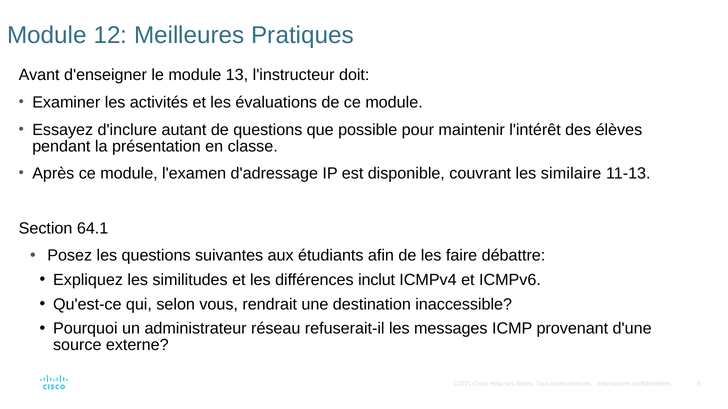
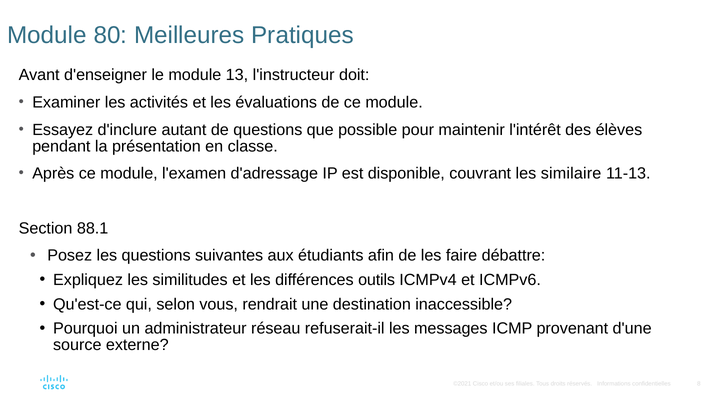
12: 12 -> 80 (110, 35)
64.1: 64.1 -> 88.1 (93, 229)
inclut: inclut -> outils (377, 280)
